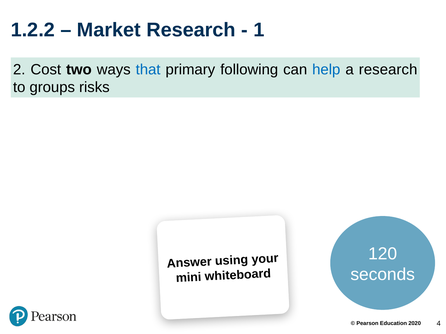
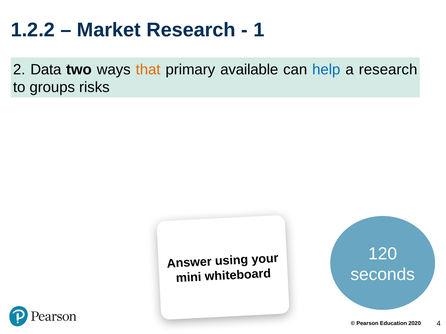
Cost: Cost -> Data (46, 70)
that colour: blue -> orange (148, 70)
following: following -> available (249, 70)
